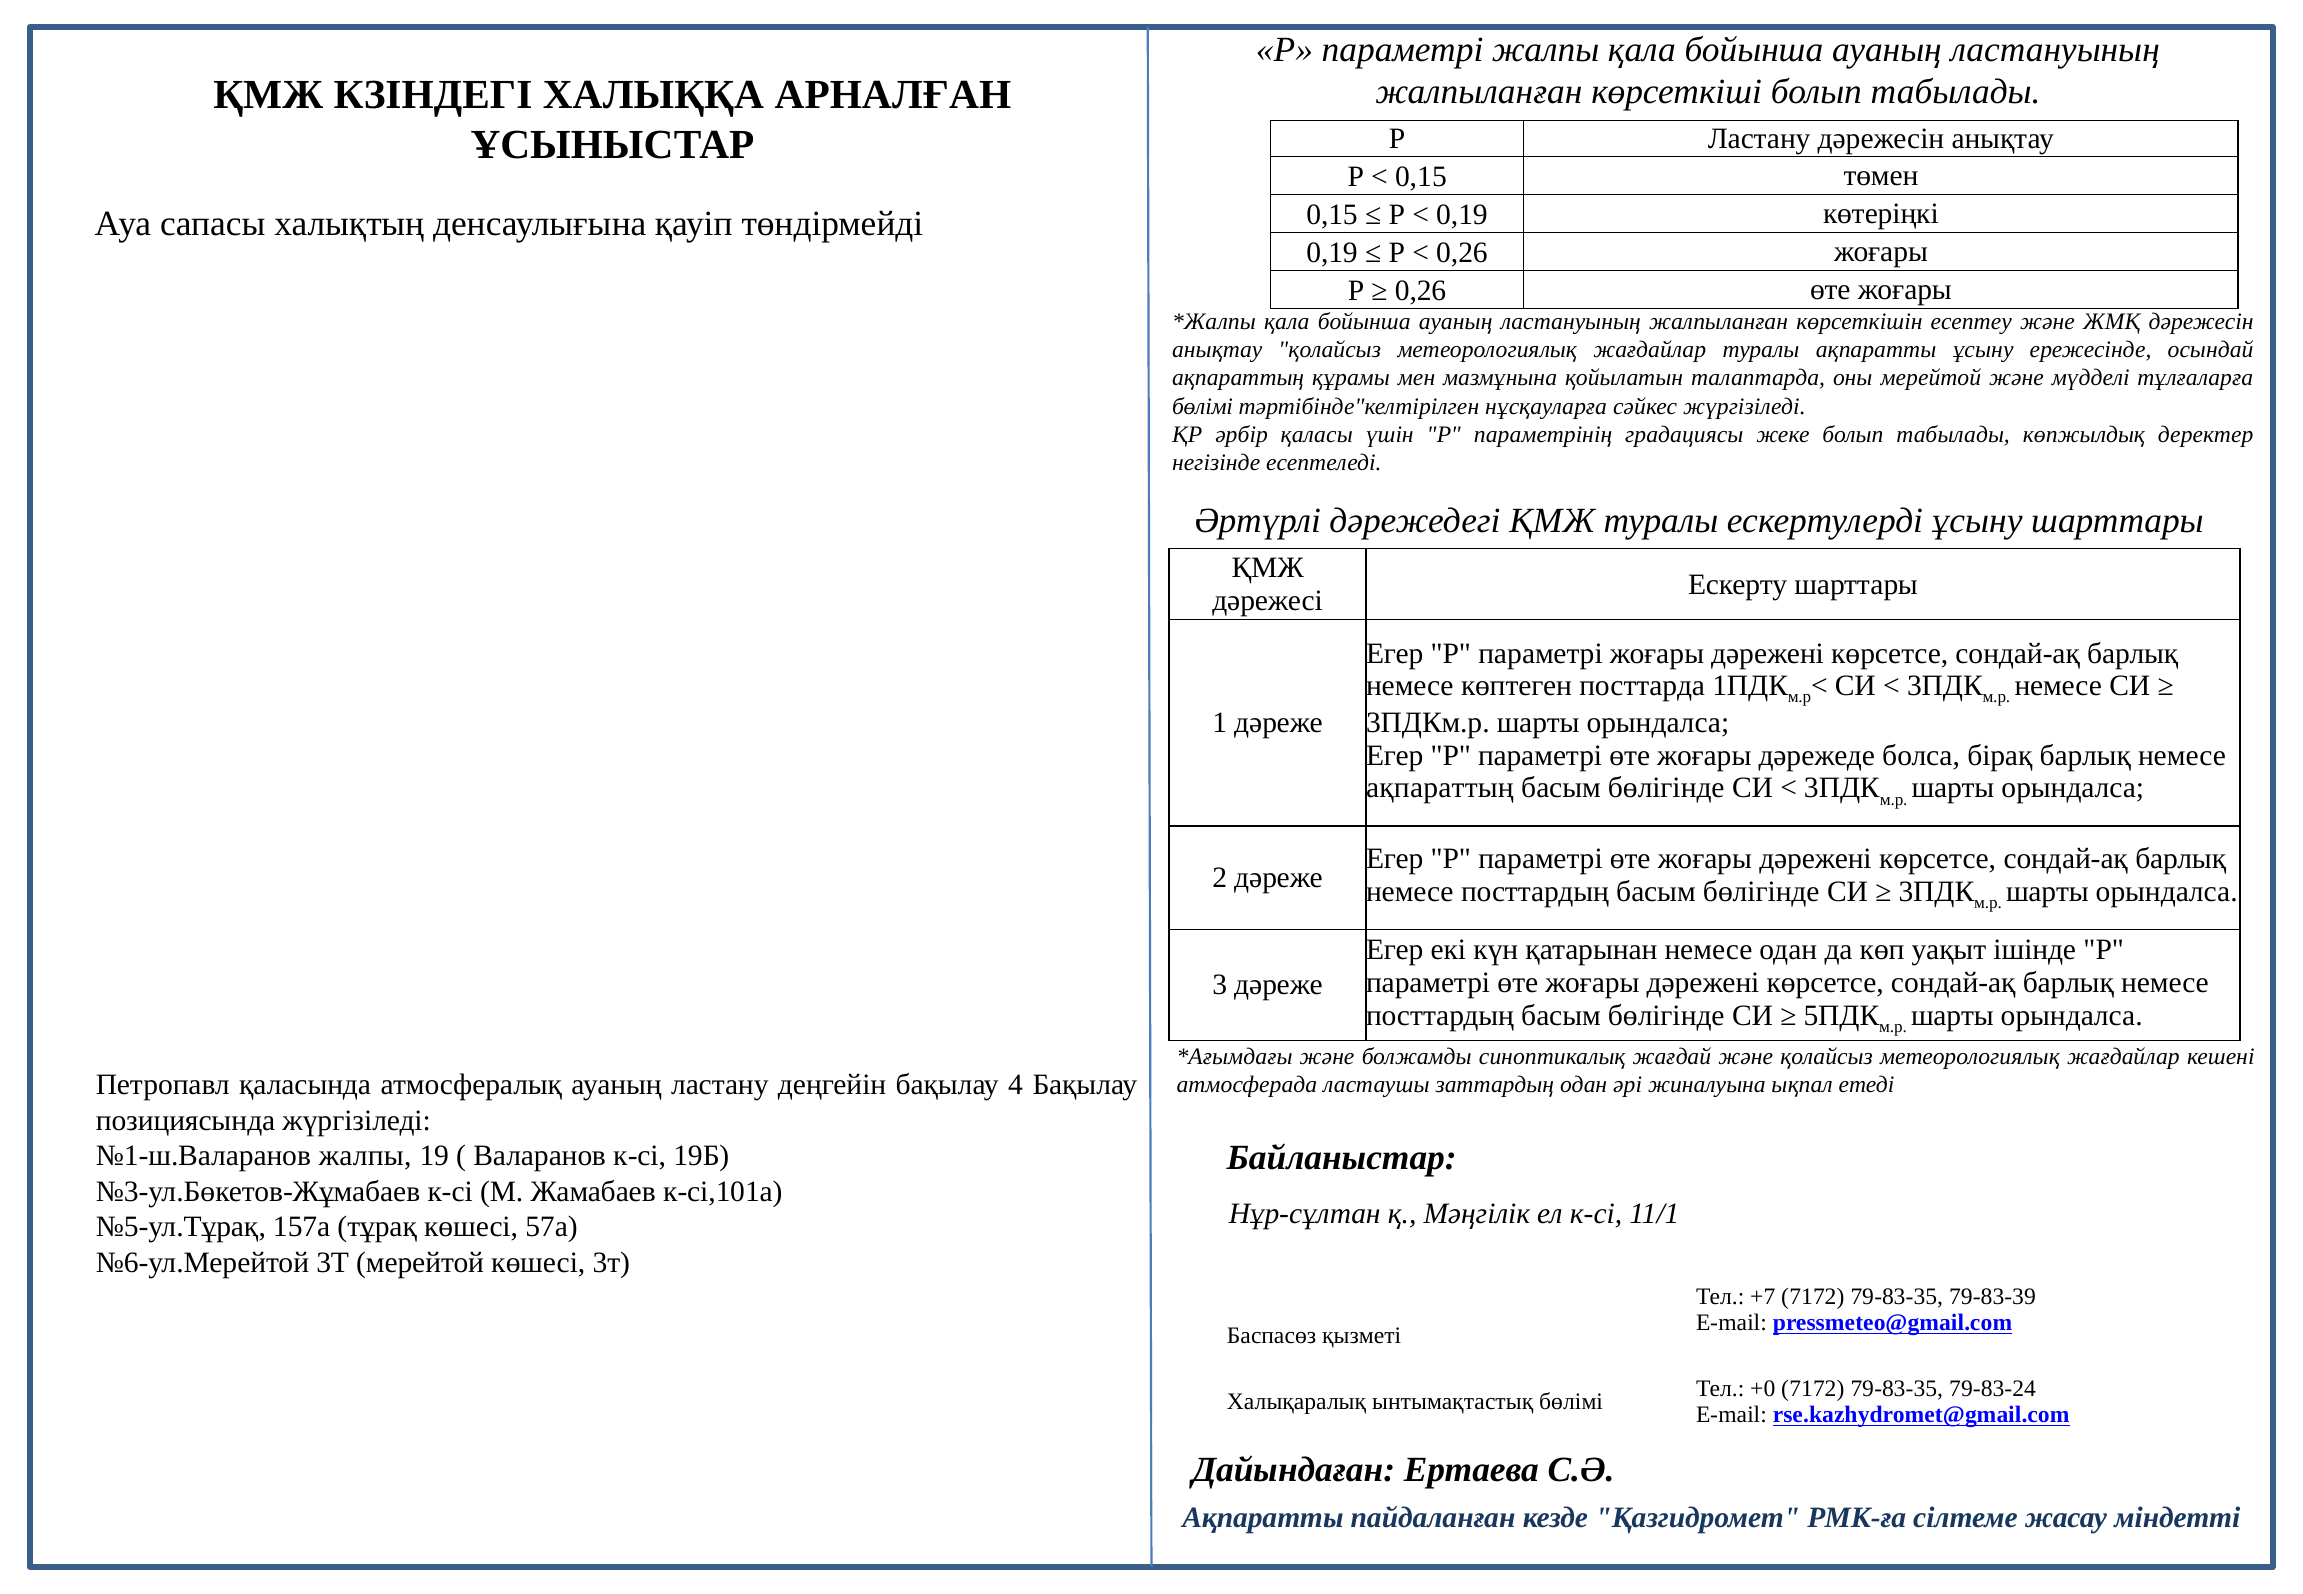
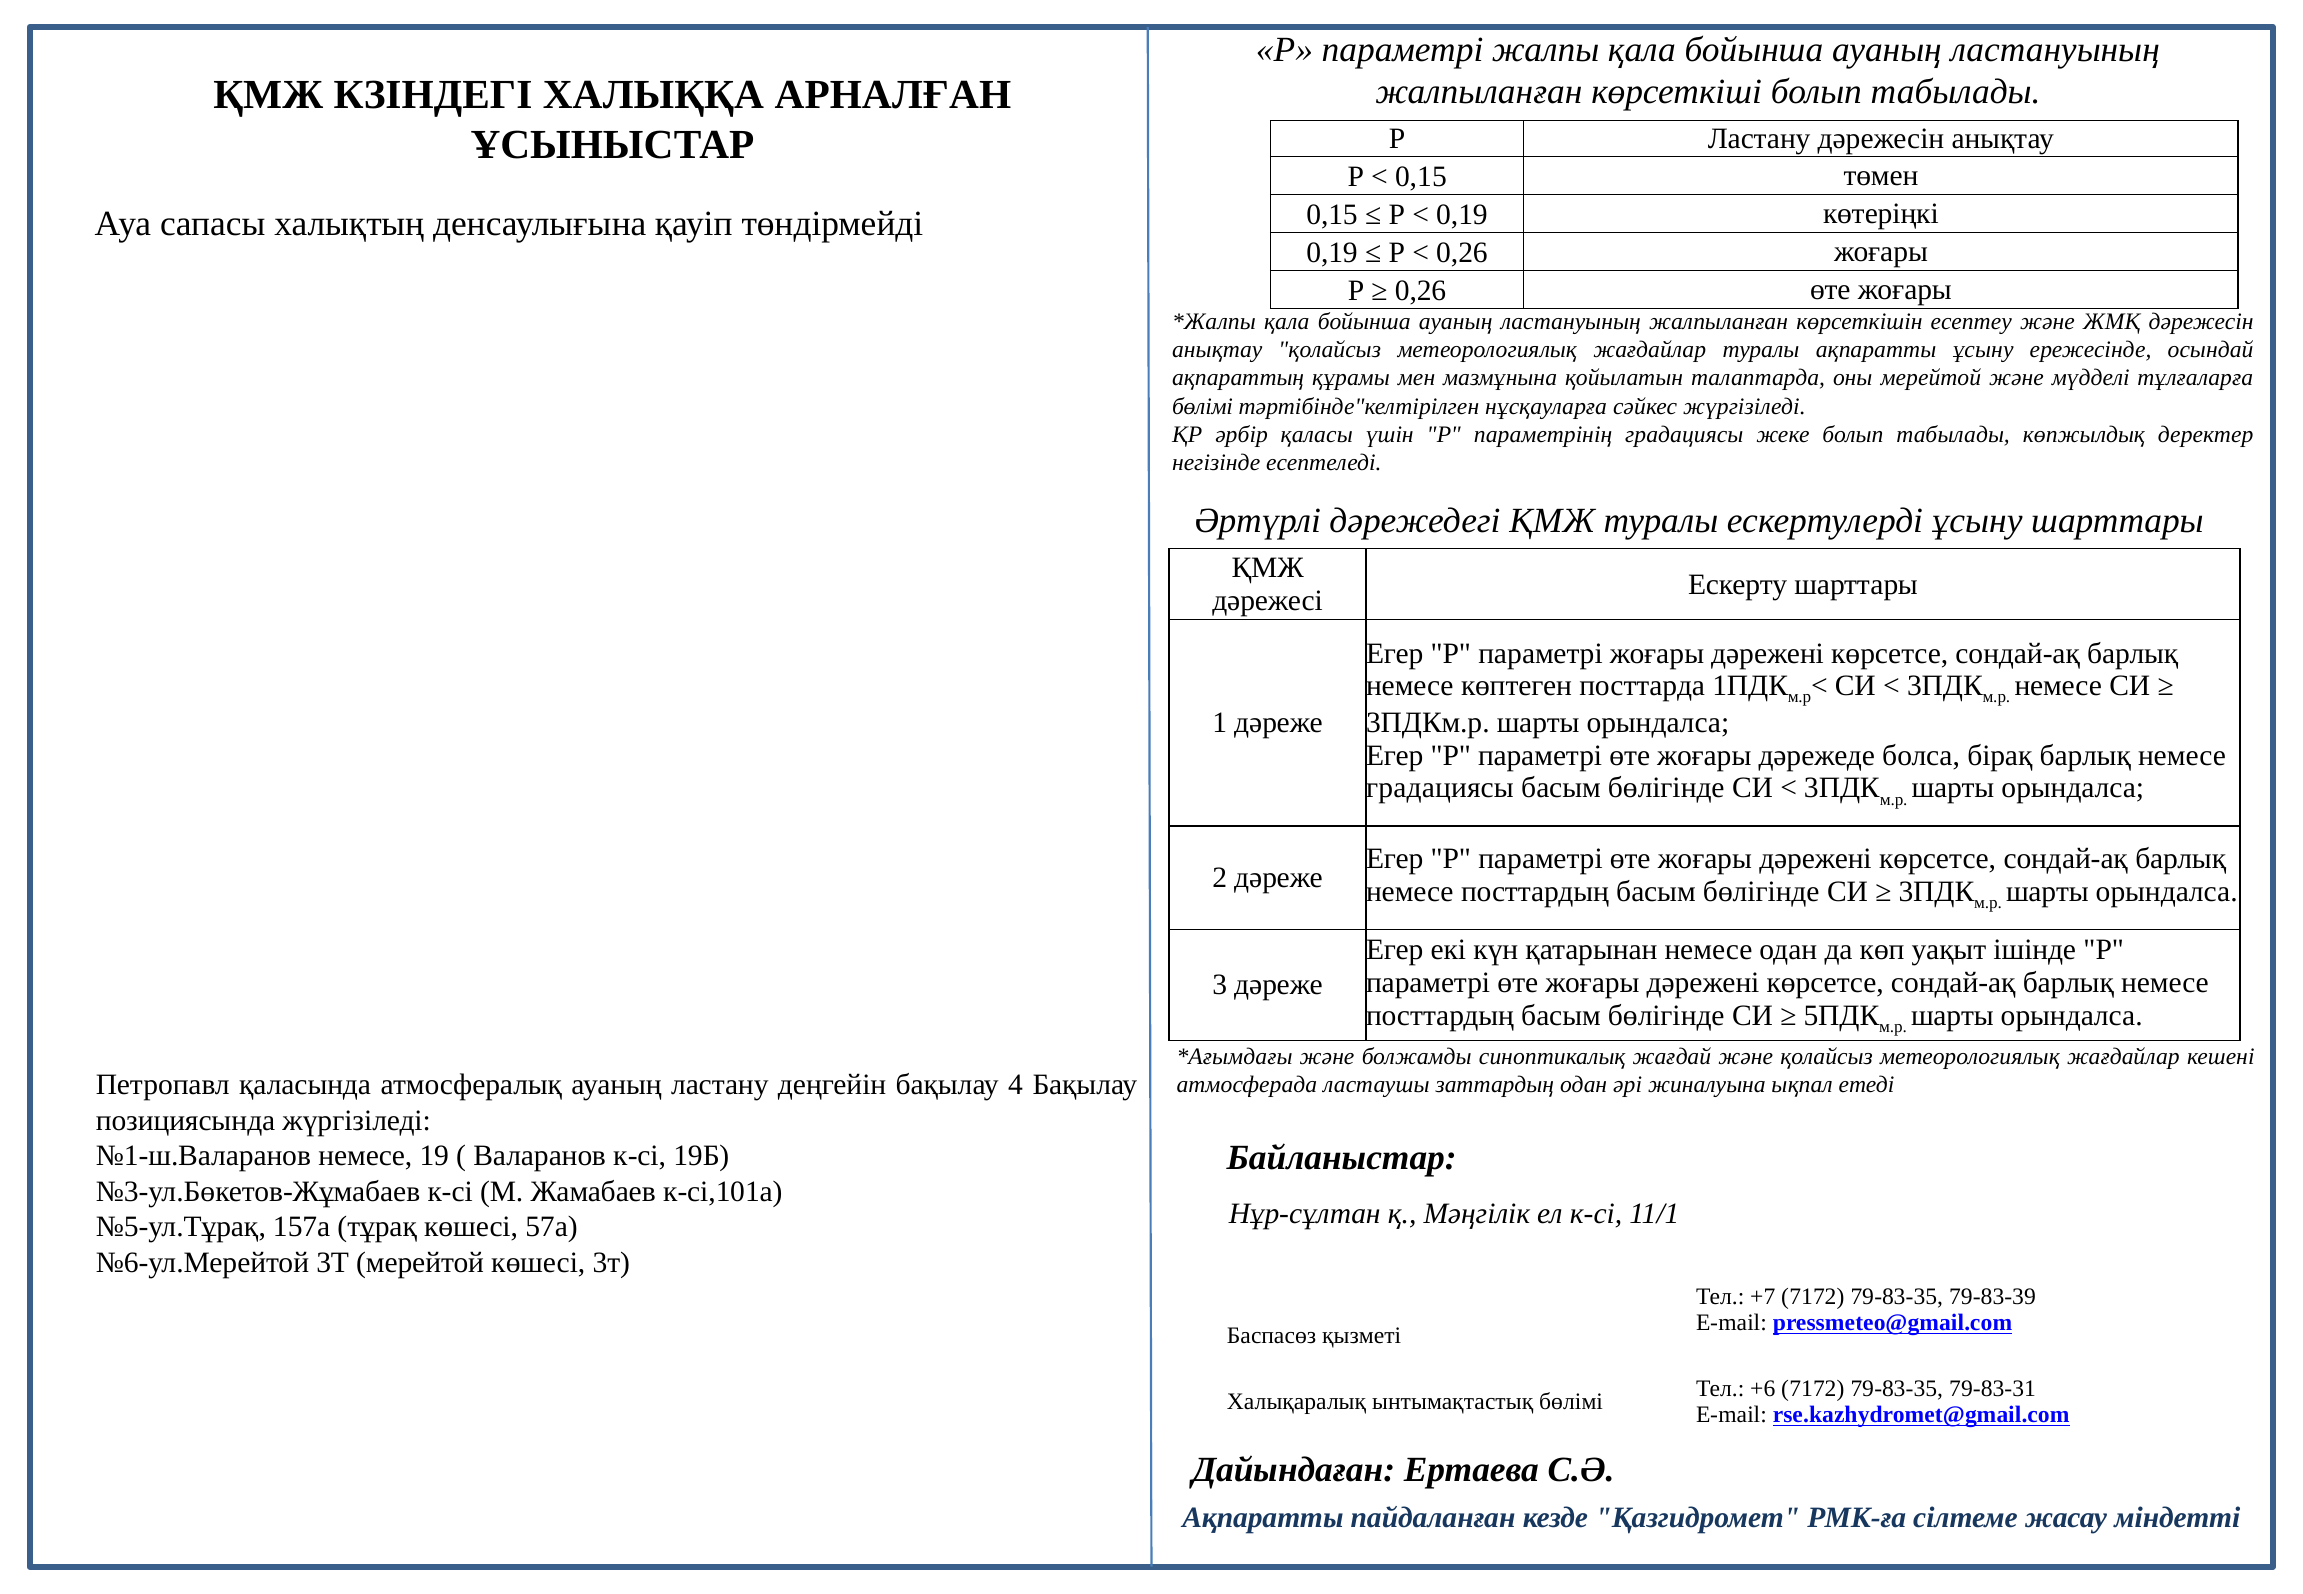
ақпараттың: ақпараттың -> градациясы (1440, 788)
№1-ш.Валаранов жалпы: жалпы -> немесе (365, 1156)
+0: +0 -> +6 (1763, 1389)
79-83-24: 79-83-24 -> 79-83-31 (1993, 1389)
